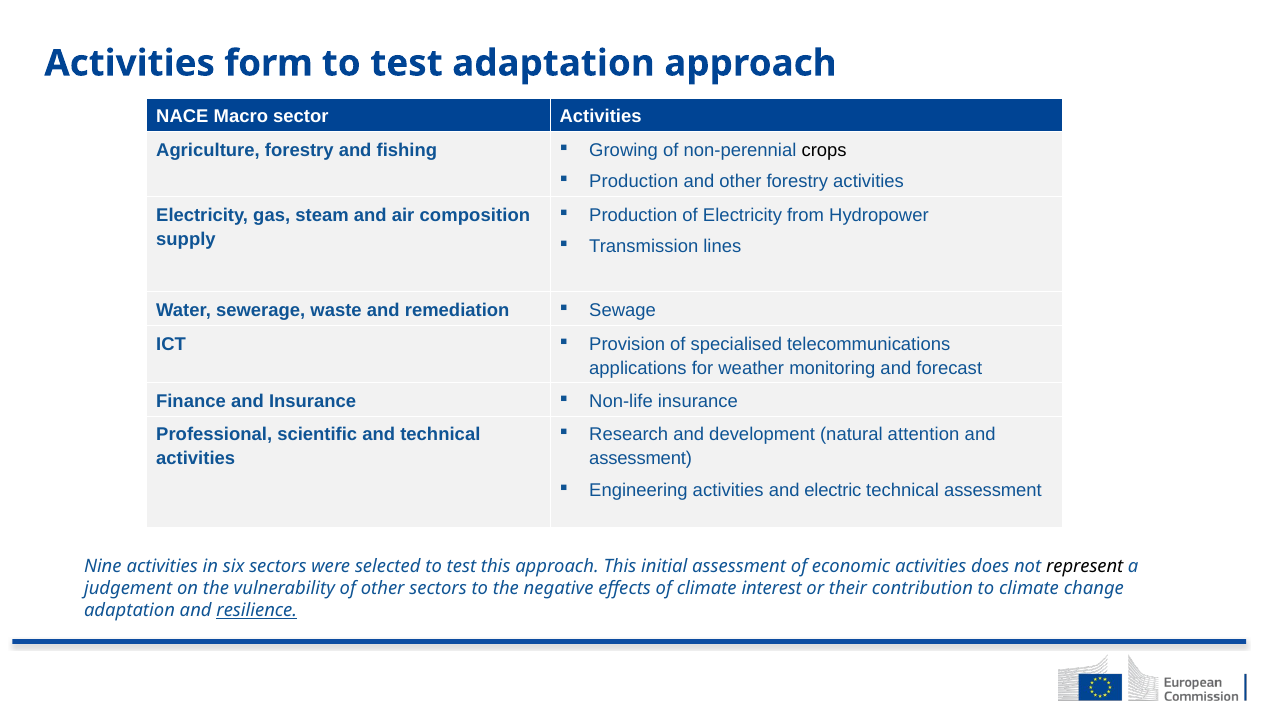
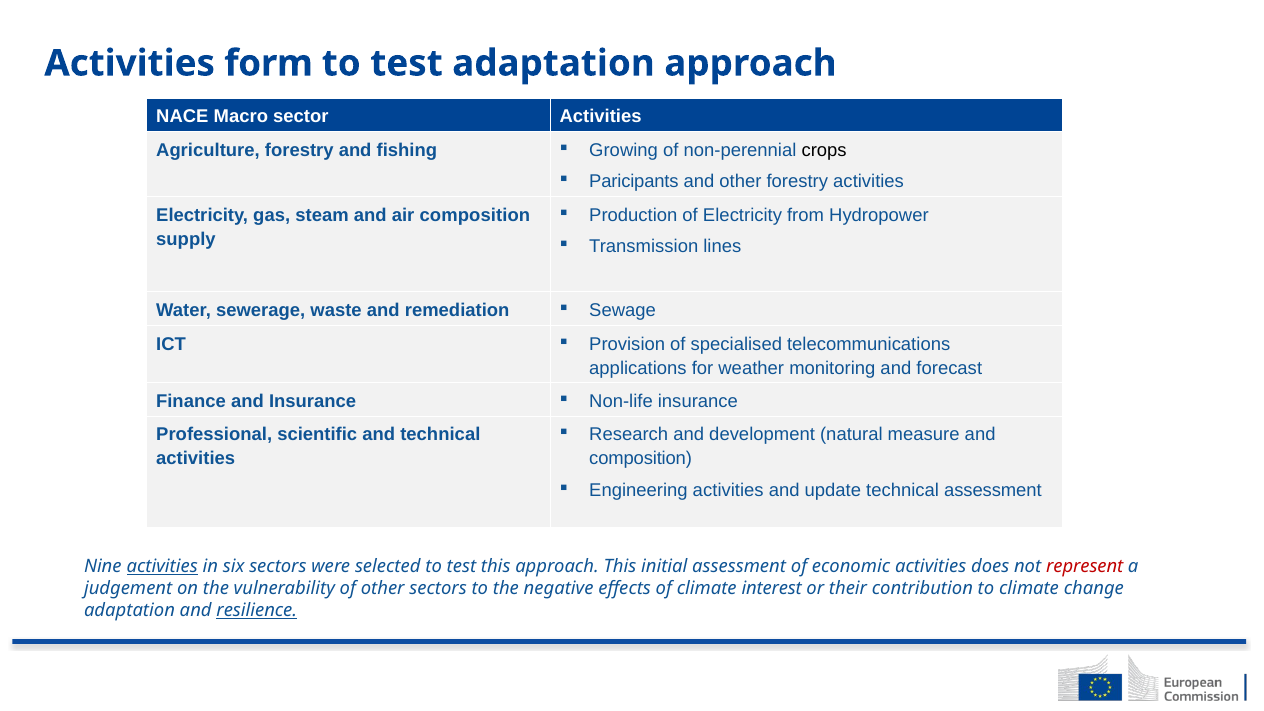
Production: Production -> Paricipants (634, 182)
attention: attention -> measure (924, 435)
assessment: assessment -> composition (641, 459)
electric: electric -> update (833, 490)
activities underline: none -> present (162, 567)
represent colour: black -> red (1085, 567)
